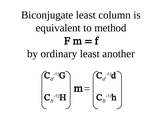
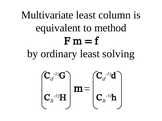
Biconjugate: Biconjugate -> Multivariate (47, 15)
another: another -> solving (119, 54)
